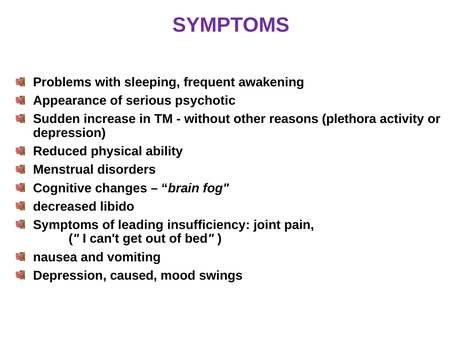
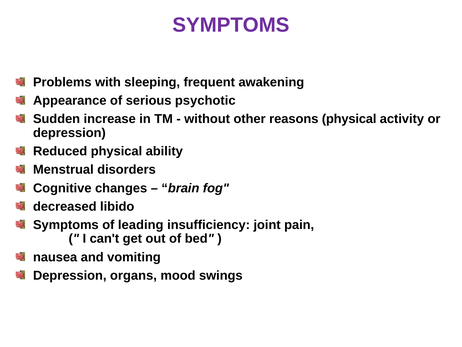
reasons plethora: plethora -> physical (349, 119)
caused: caused -> organs (133, 275)
